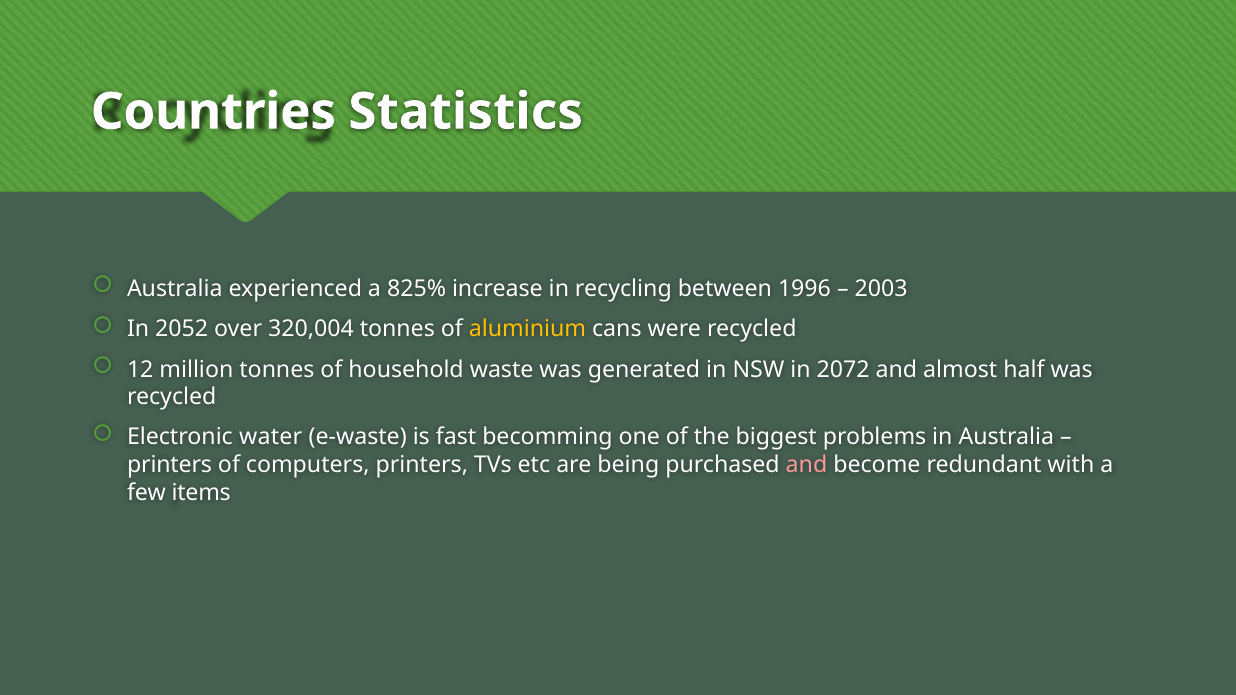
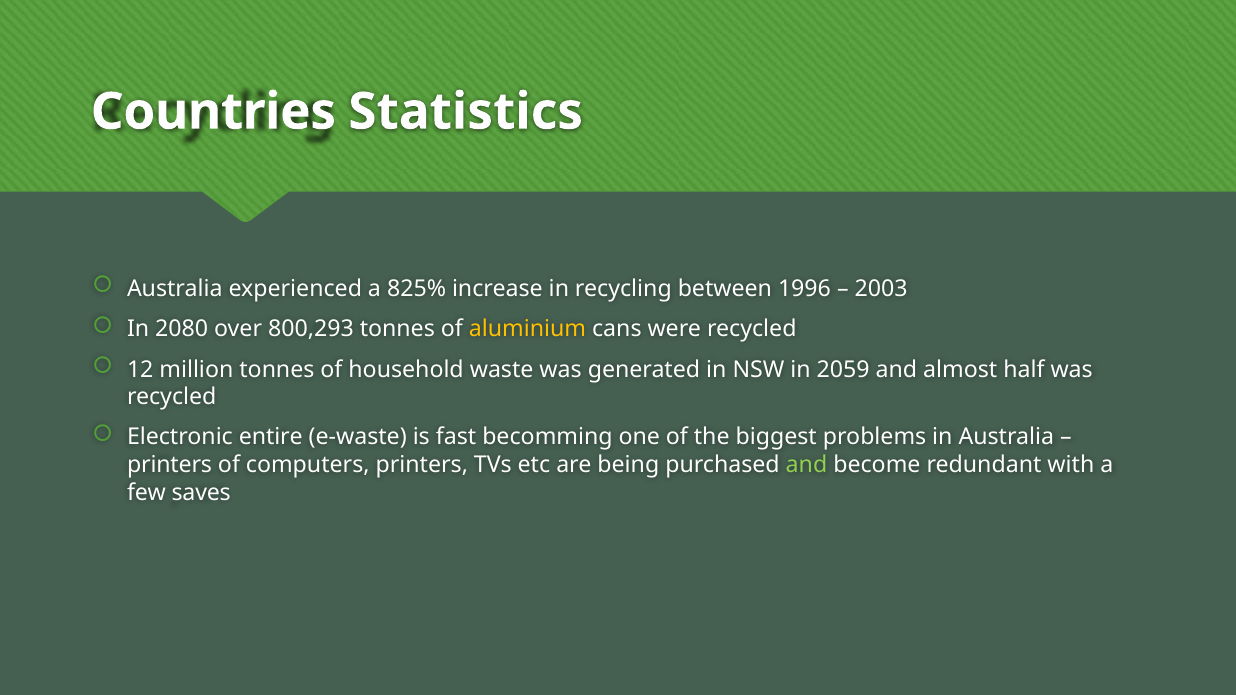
2052: 2052 -> 2080 (182, 329)
320,004: 320,004 -> 800,293 (311, 329)
2072: 2072 -> 2059 (843, 369)
water: water -> entire (271, 437)
and colour: pink -> light green (806, 465)
items: items -> saves (201, 493)
